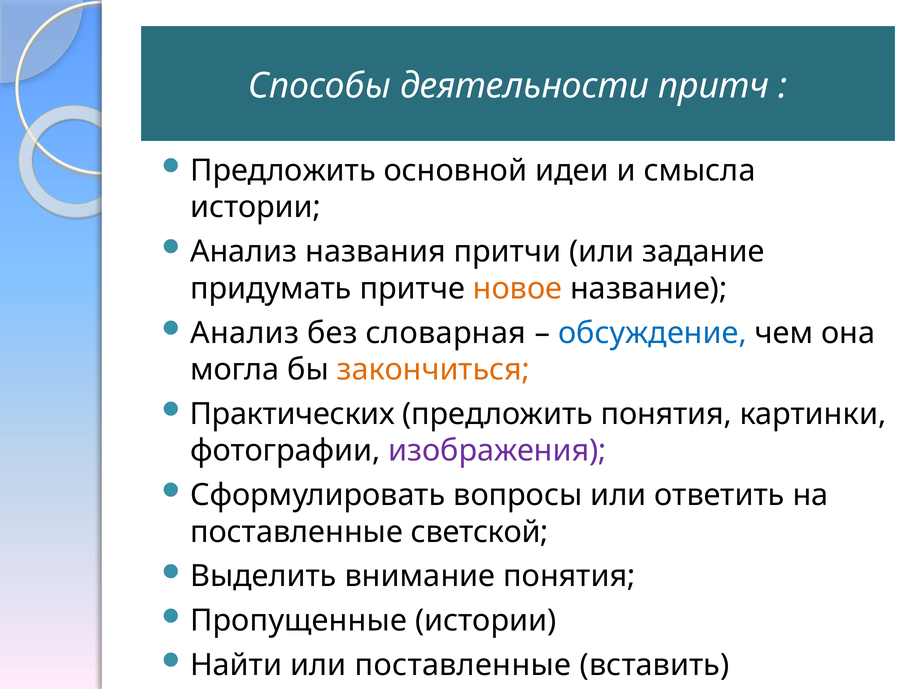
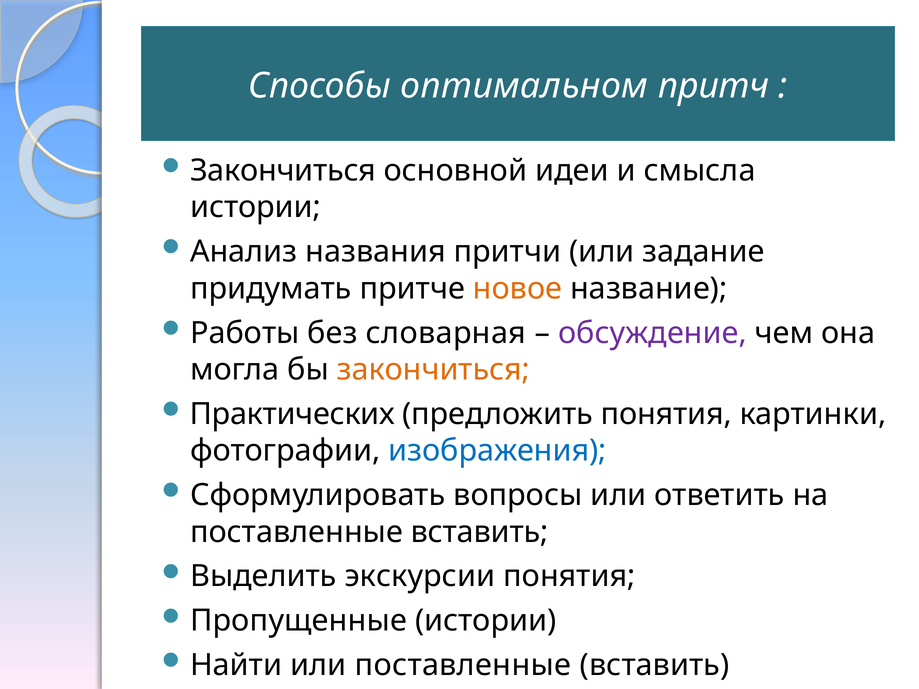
деятельности: деятельности -> оптимальном (524, 86)
Предложить: Предложить -> Закончиться (283, 171)
Анализ: Анализ -> Работы (245, 333)
обсуждение colour: blue -> purple (652, 333)
изображения colour: purple -> blue (497, 451)
светской: светской -> вставить (480, 532)
внимание: внимание -> экскурсии (420, 577)
